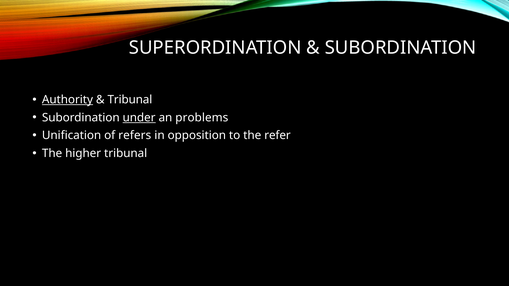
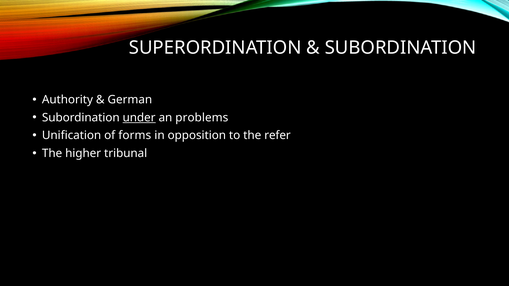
Authority underline: present -> none (67, 100)
Tribunal: Tribunal -> German (130, 100)
refers: refers -> forms (135, 136)
